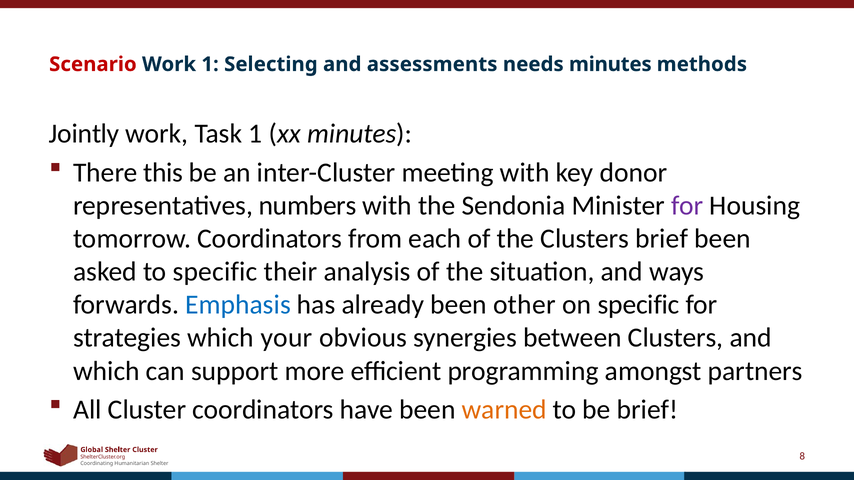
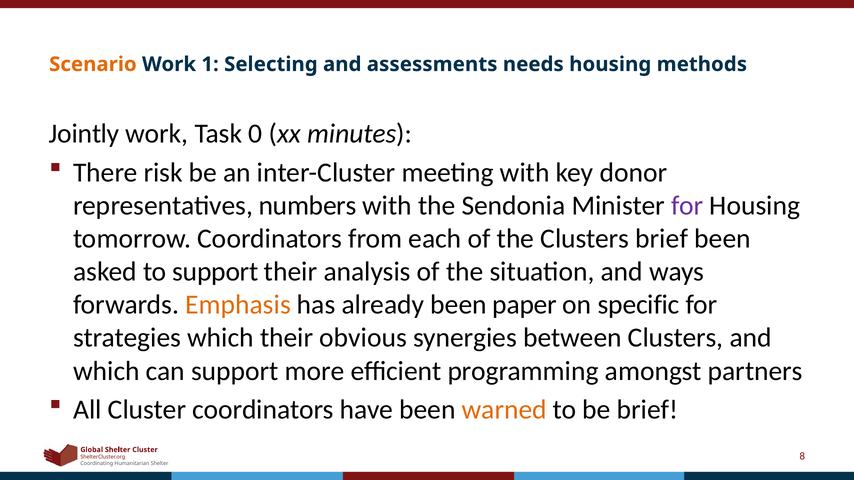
Scenario colour: red -> orange (93, 64)
needs minutes: minutes -> housing (610, 64)
Task 1: 1 -> 0 (255, 134)
this: this -> risk (163, 173)
to specific: specific -> support (215, 272)
Emphasis colour: blue -> orange (238, 305)
other: other -> paper (525, 305)
which your: your -> their (287, 338)
